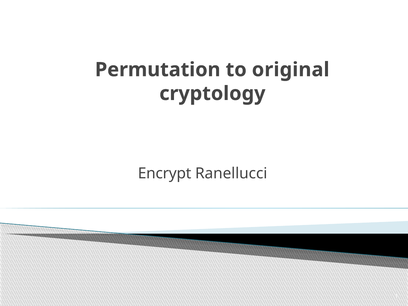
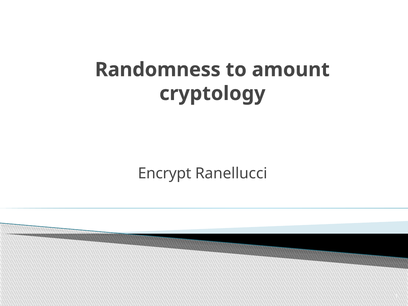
Permutation: Permutation -> Randomness (158, 70)
original: original -> amount (291, 70)
